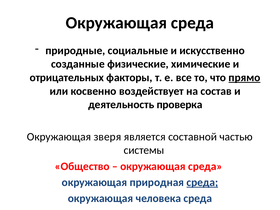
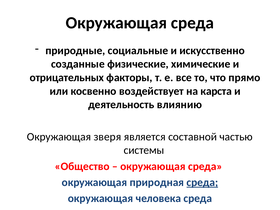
прямо underline: present -> none (244, 78)
состав: состав -> карста (216, 91)
проверка: проверка -> влиянию (179, 105)
